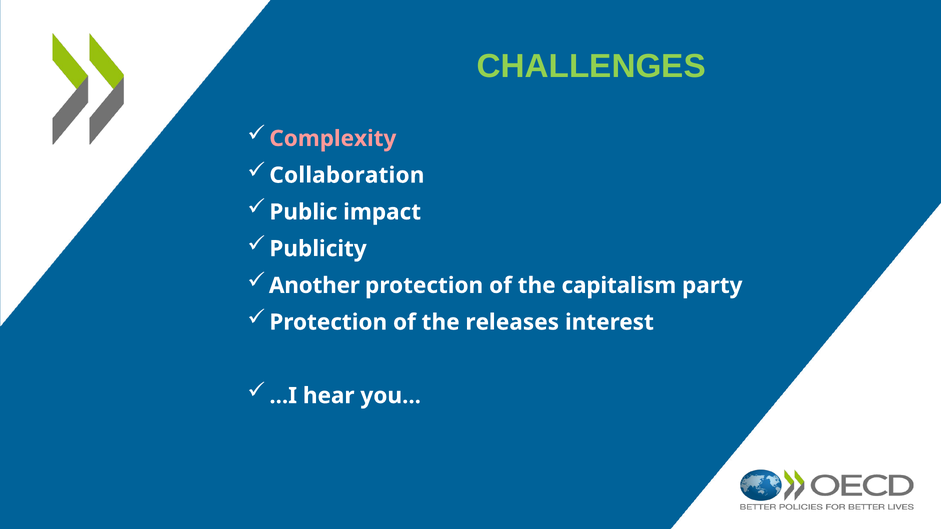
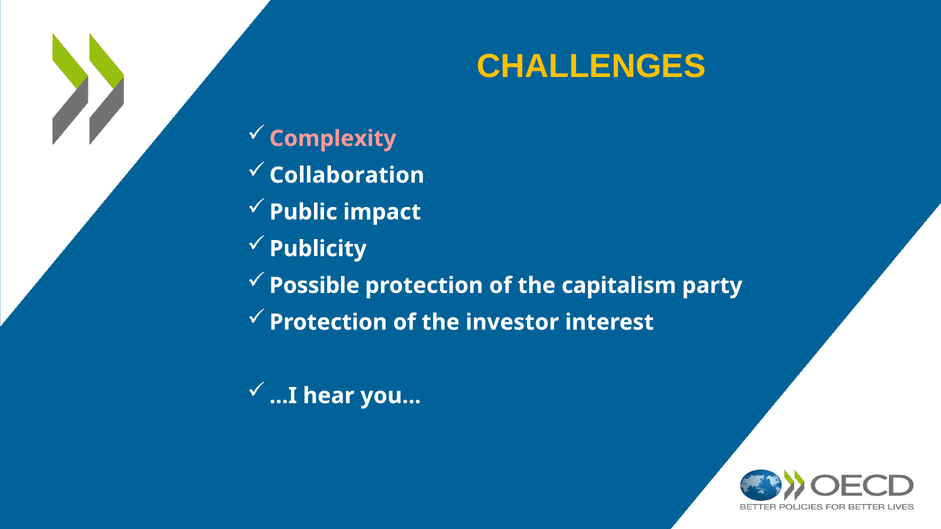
CHALLENGES colour: light green -> yellow (591, 66)
Another: Another -> Possible (314, 286)
releases: releases -> investor (512, 322)
